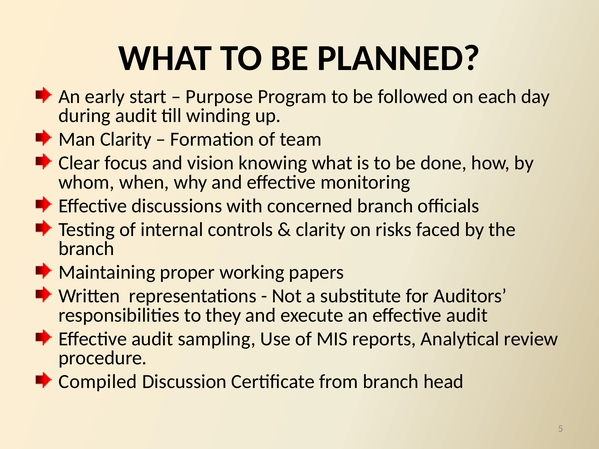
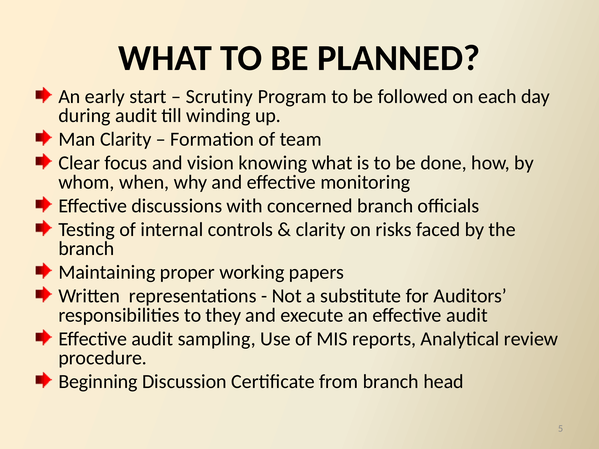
Purpose: Purpose -> Scrutiny (219, 97)
Compiled: Compiled -> Beginning (98, 382)
